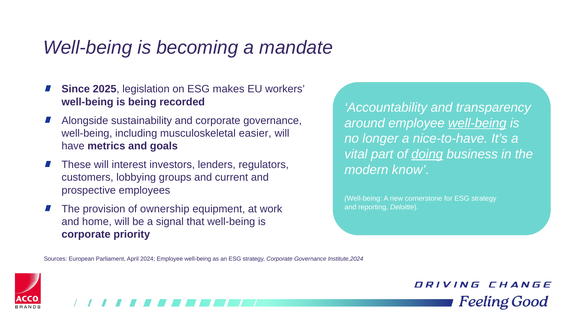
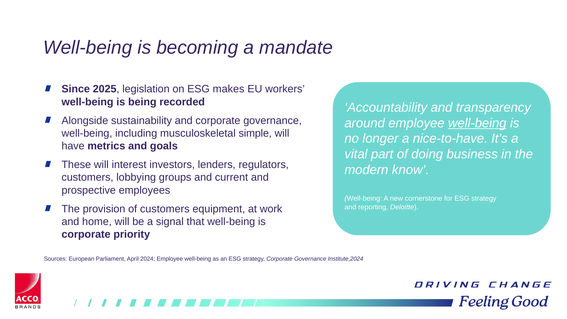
easier: easier -> simple (255, 133)
doing underline: present -> none (427, 154)
of ownership: ownership -> customers (165, 209)
